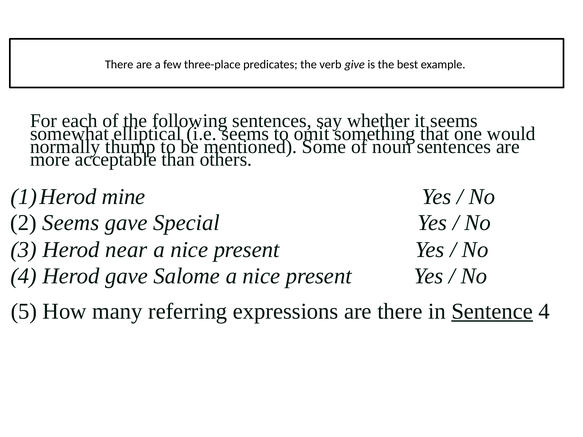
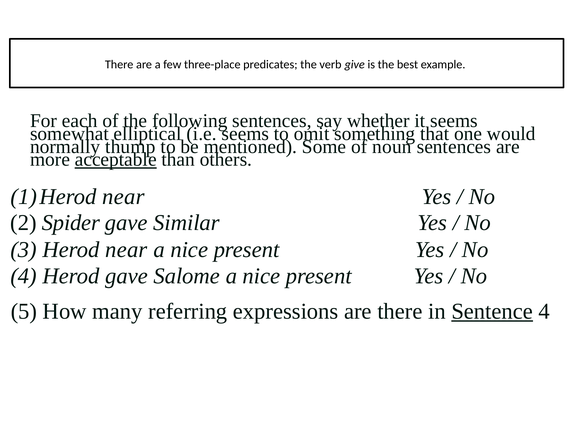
acceptable underline: none -> present (116, 160)
mine: mine -> near (123, 197)
2 Seems: Seems -> Spider (71, 223)
Special: Special -> Similar (187, 223)
